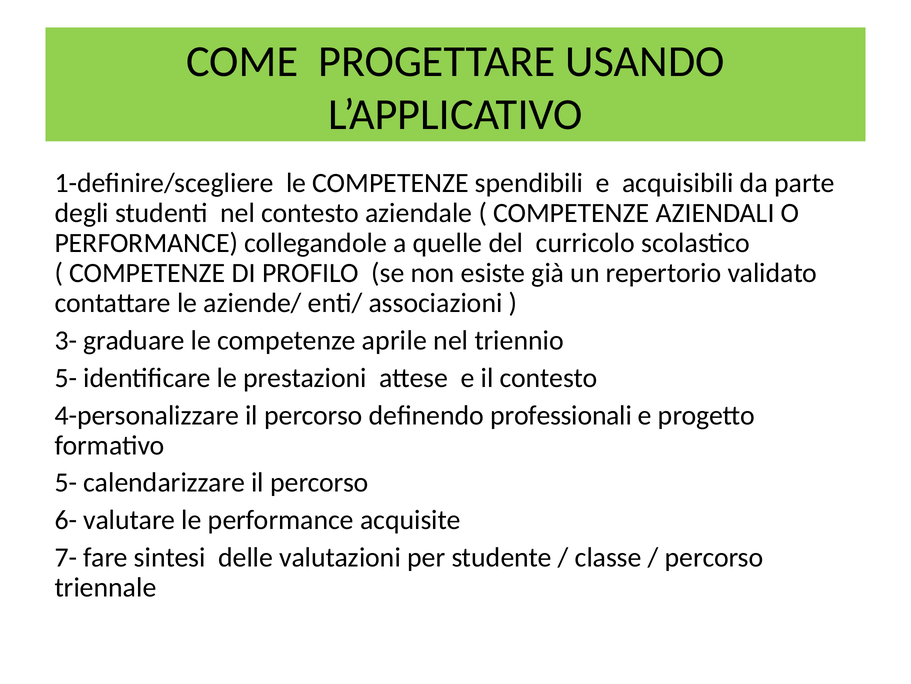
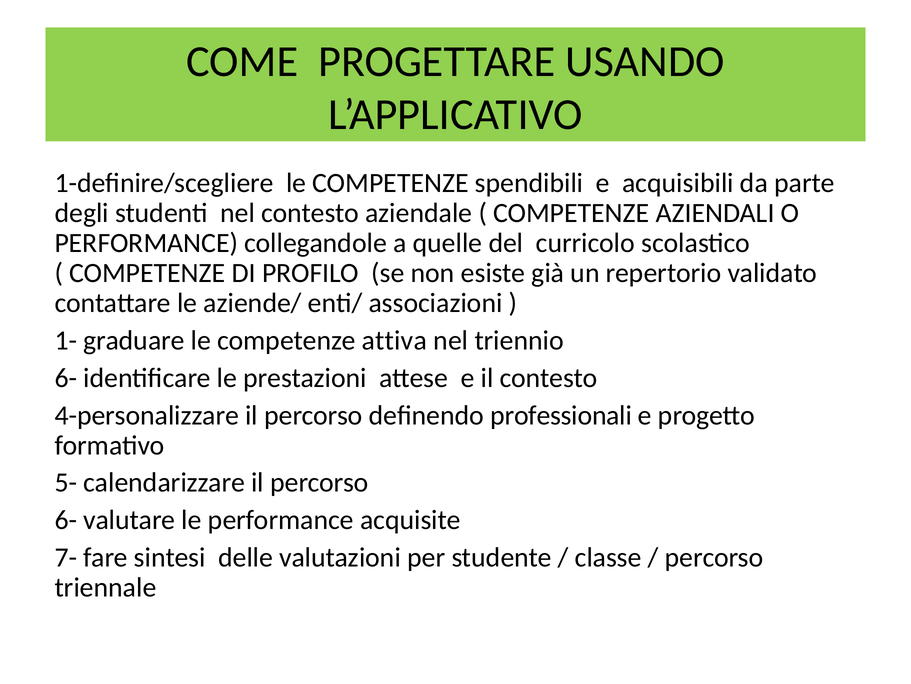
3-: 3- -> 1- (66, 340)
aprile: aprile -> attiva (394, 340)
5-: 5- -> 6- (66, 378)
